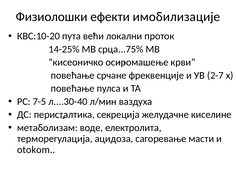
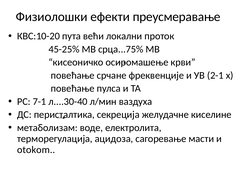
имобилизације: имобилизације -> преусмеравање (177, 17)
14-25%: 14-25% -> 45-25% (64, 49)
2-7: 2-7 -> 2-1 (215, 75)
7-5: 7-5 -> 7-1 (39, 102)
